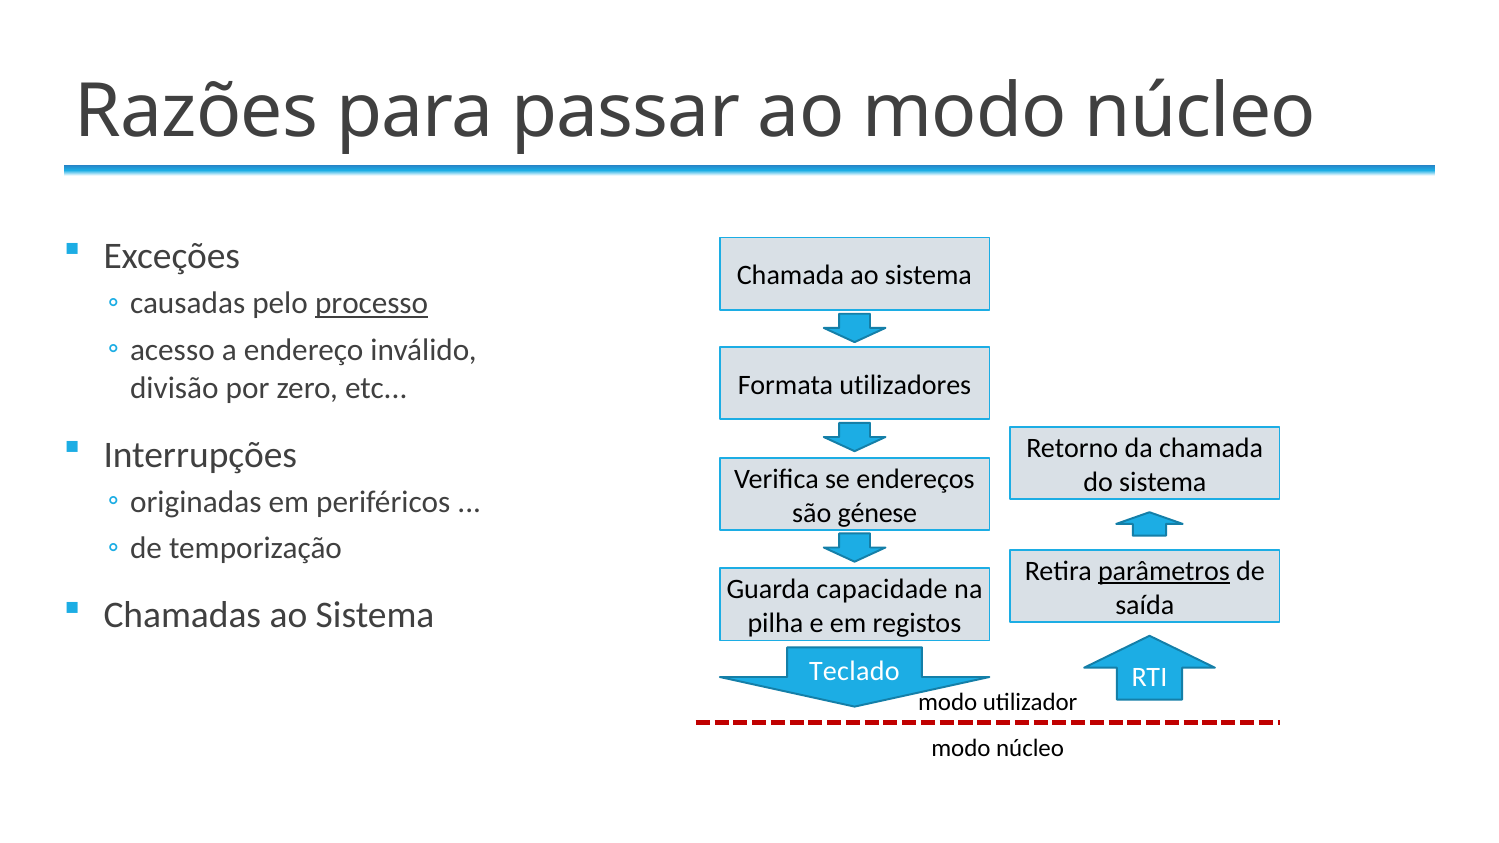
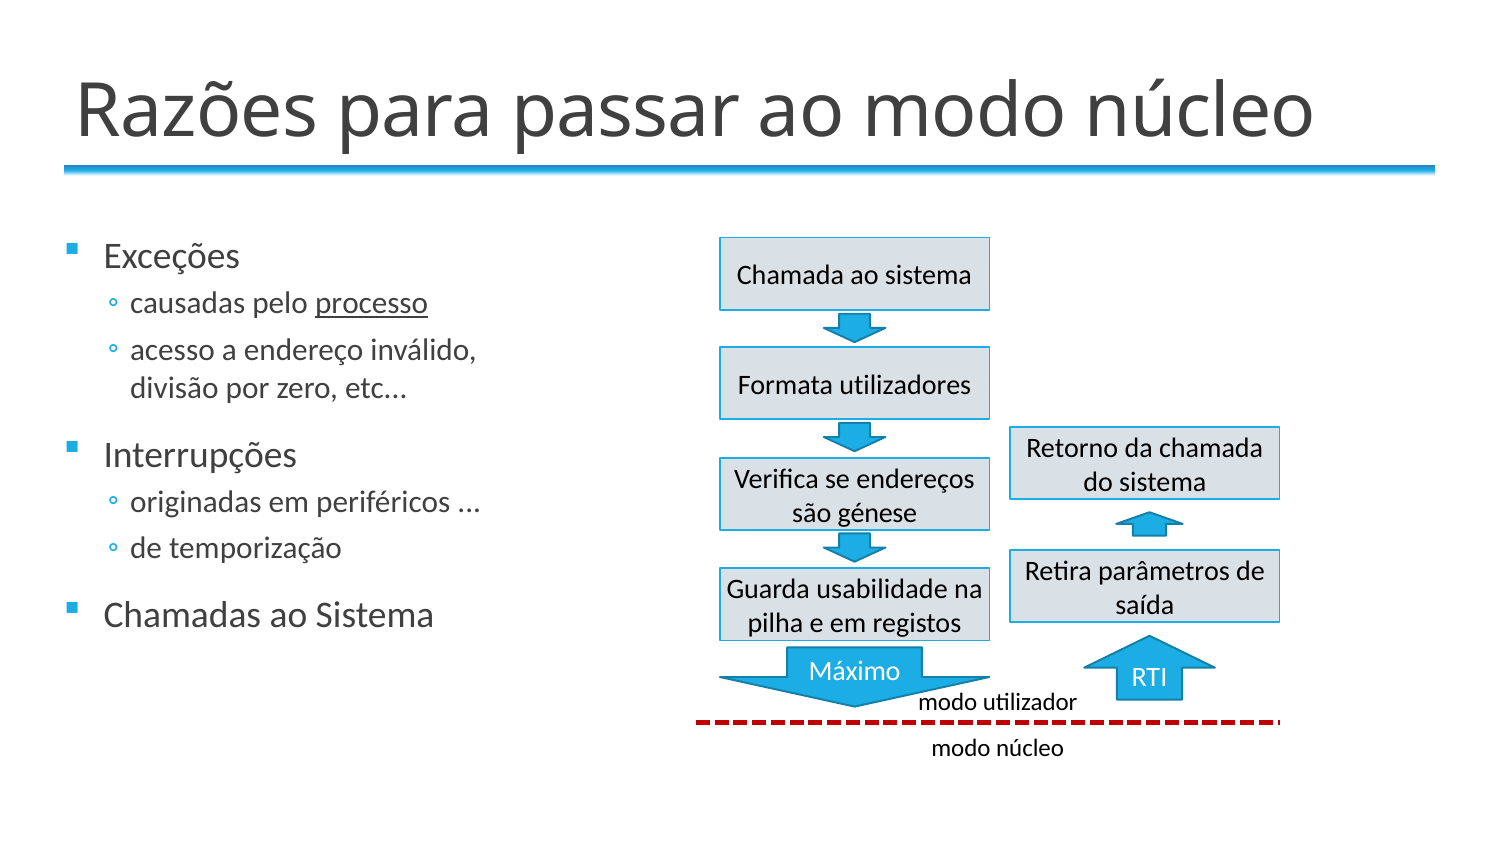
parâmetros underline: present -> none (1164, 571)
capacidade: capacidade -> usabilidade (882, 590)
Teclado: Teclado -> Máximo (855, 672)
